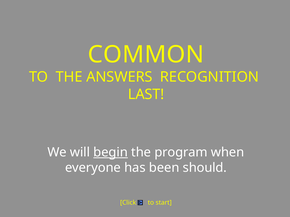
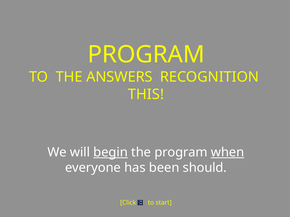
COMMON: COMMON -> PROGRAM (146, 55)
LAST: LAST -> THIS (146, 95)
when underline: none -> present (228, 153)
